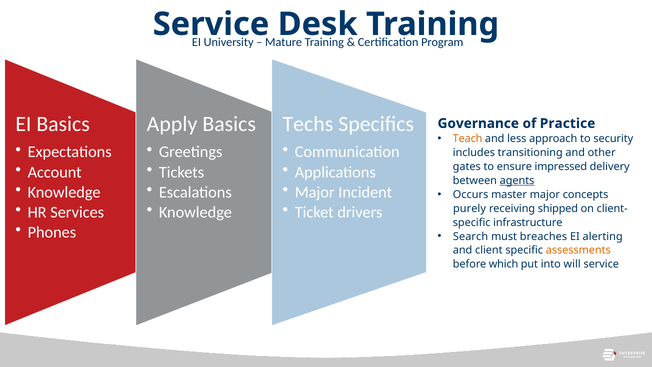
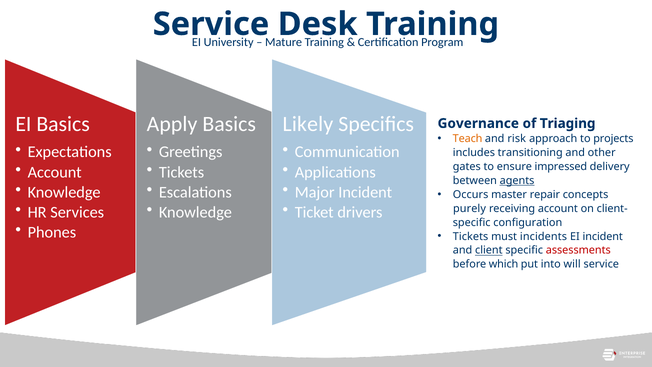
Techs: Techs -> Likely (308, 124)
Practice: Practice -> Triaging (568, 123)
less: less -> risk (517, 139)
security: security -> projects (613, 139)
master major: major -> repair (545, 194)
receiving shipped: shipped -> account (558, 208)
infrastructure: infrastructure -> configuration (528, 222)
Search: Search -> Tickets (471, 236)
breaches: breaches -> incidents (544, 236)
EI alerting: alerting -> incident (603, 236)
client underline: none -> present (489, 250)
assessments colour: orange -> red (578, 250)
